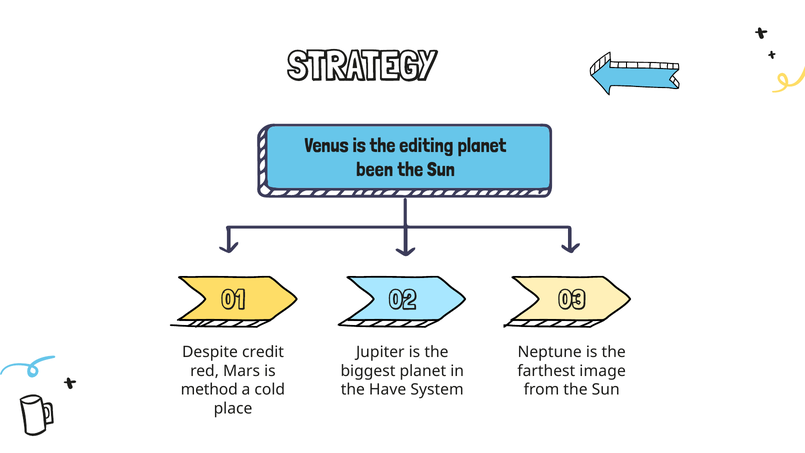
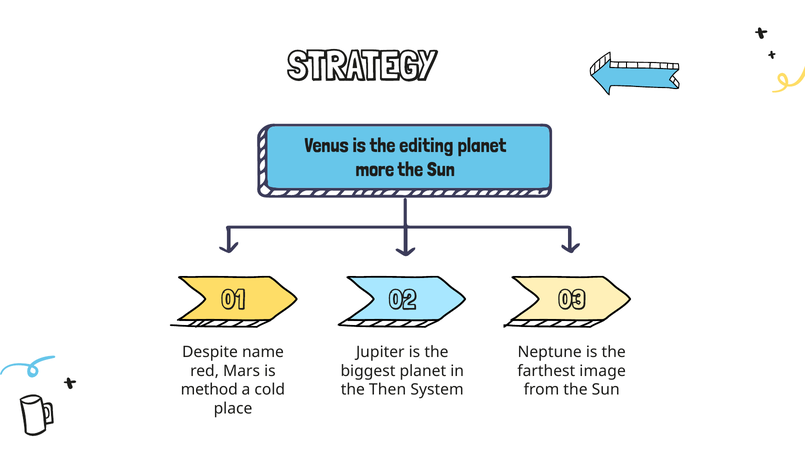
been: been -> more (375, 170)
credit: credit -> name (263, 352)
Have: Have -> Then (388, 390)
